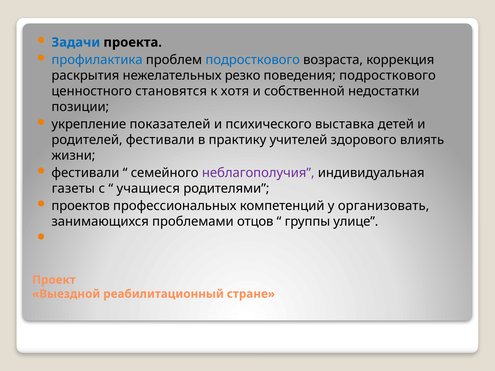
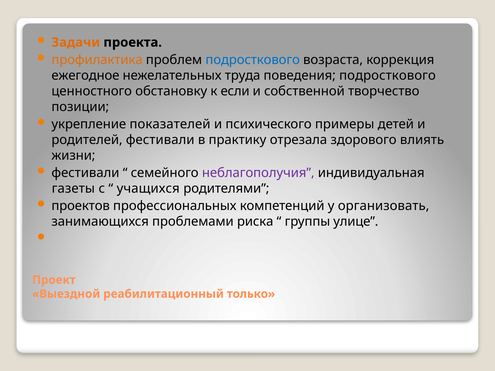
Задачи colour: blue -> orange (76, 42)
профилактика colour: blue -> orange (97, 60)
раскрытия: раскрытия -> ежегодное (85, 75)
резко: резко -> труда (243, 75)
становятся: становятся -> обстановку (171, 91)
хотя: хотя -> если (235, 91)
недостатки: недостатки -> творчество (384, 91)
выставка: выставка -> примеры (345, 124)
учителей: учителей -> отрезала (298, 140)
учащиеся: учащиеся -> учащихся (148, 189)
отцов: отцов -> риска (255, 222)
стране: стране -> только (251, 294)
